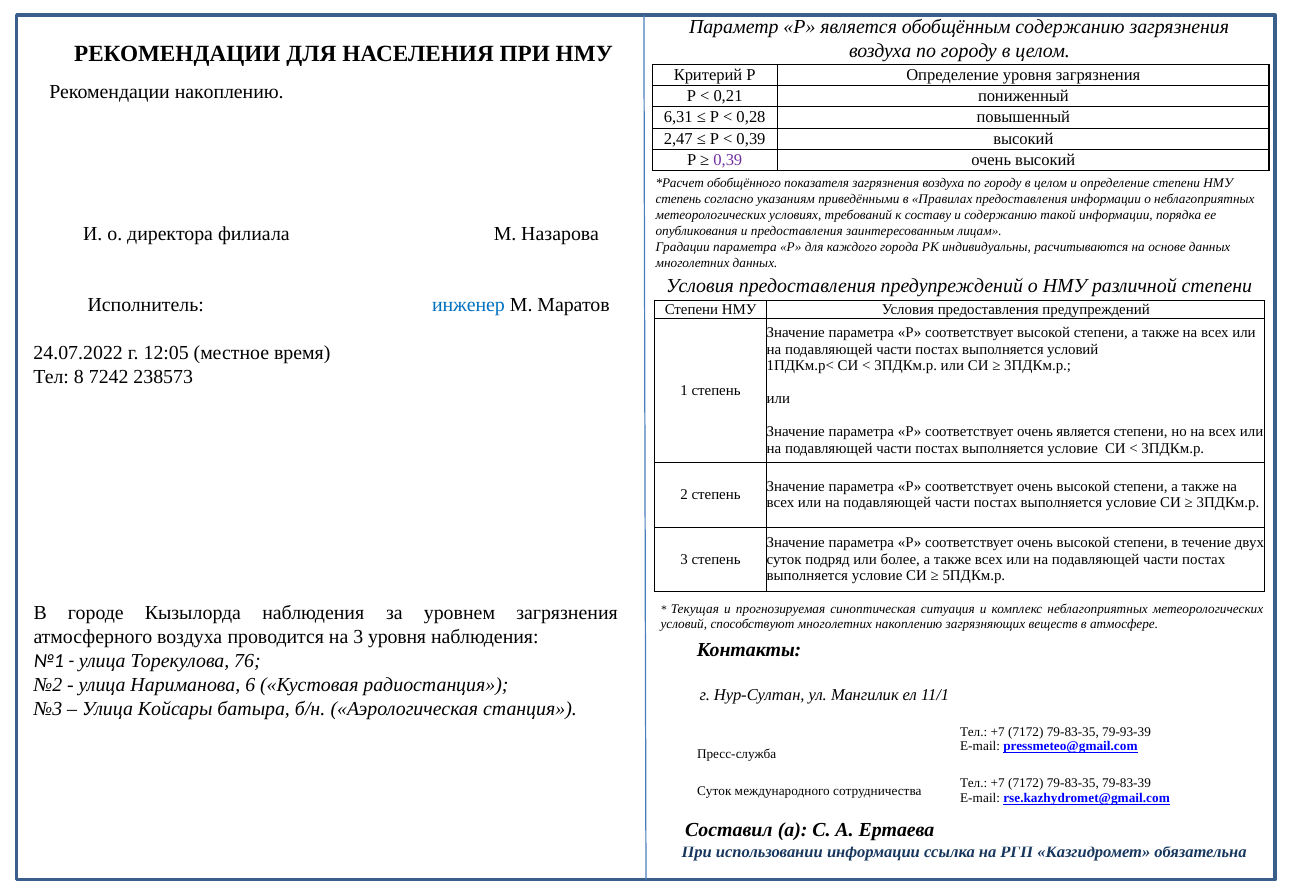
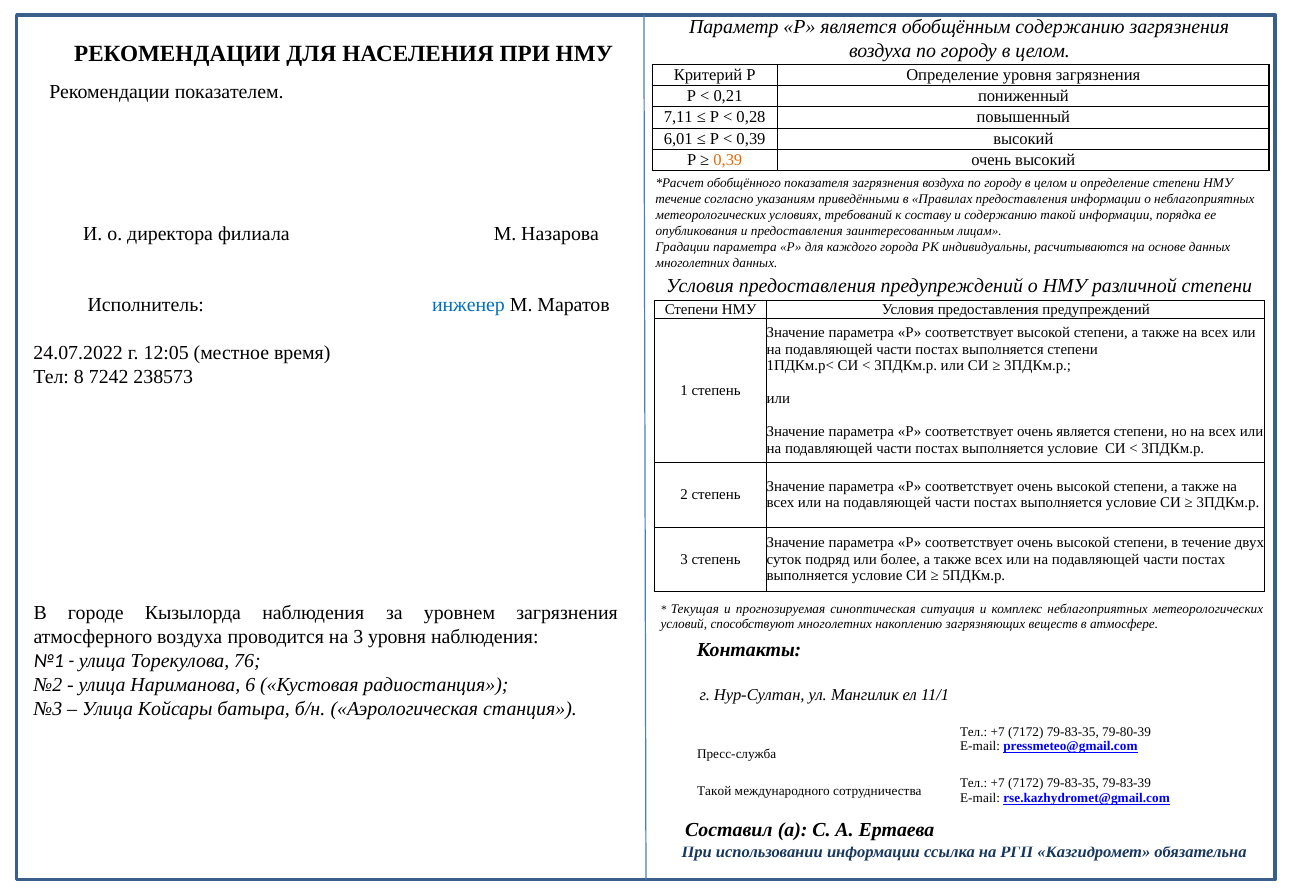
Рекомендации накоплению: накоплению -> показателем (229, 92)
6,31: 6,31 -> 7,11 (678, 117)
2,47: 2,47 -> 6,01 (678, 139)
0,39 colour: purple -> orange (728, 160)
степень: степень -> течение (678, 199)
выполняется условий: условий -> степени (1073, 349)
79-93-39: 79-93-39 -> 79-80-39 (1127, 731)
Суток: Суток -> Такой (714, 790)
